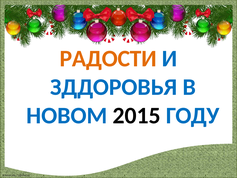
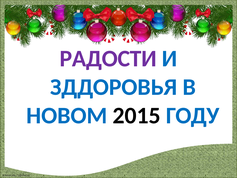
РАДОСТИ colour: orange -> purple (108, 59)
